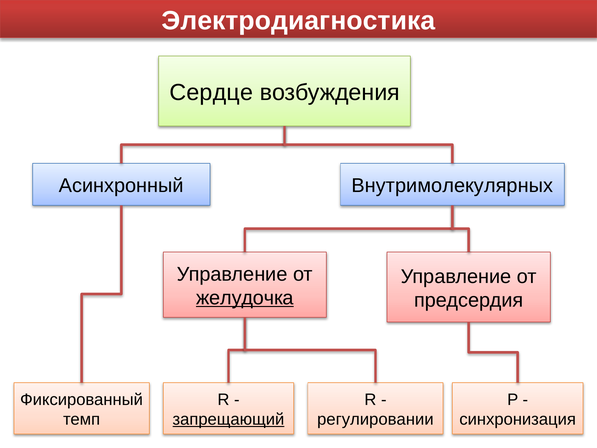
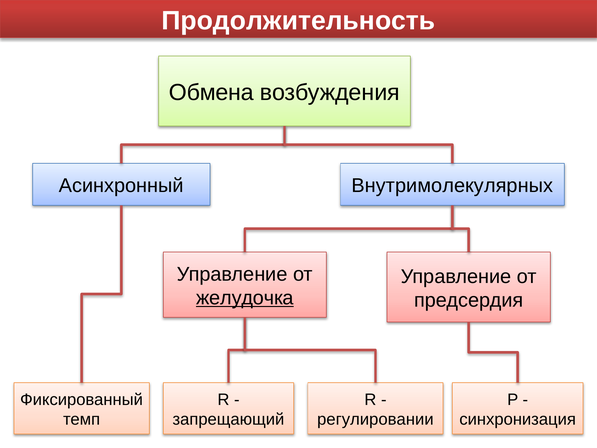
Электродиагностика: Электродиагностика -> Продолжительность (298, 21)
Сердце: Сердце -> Обмена (211, 93)
запрещающий underline: present -> none (228, 419)
